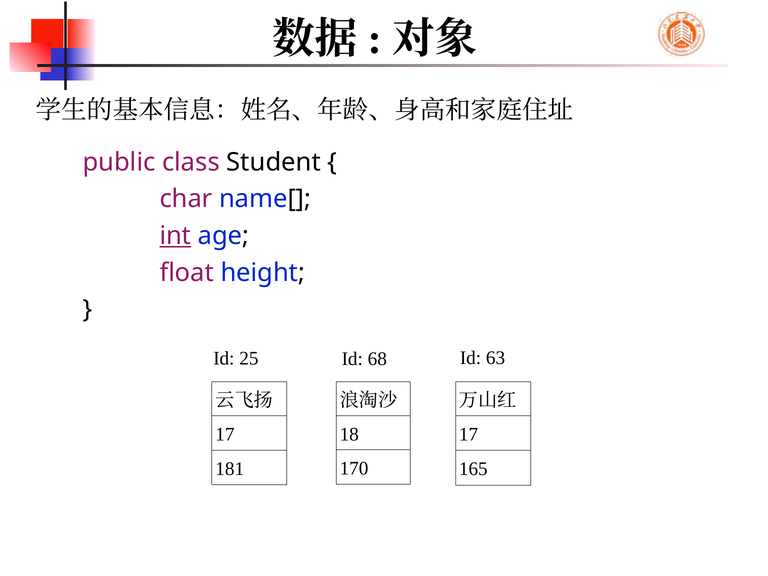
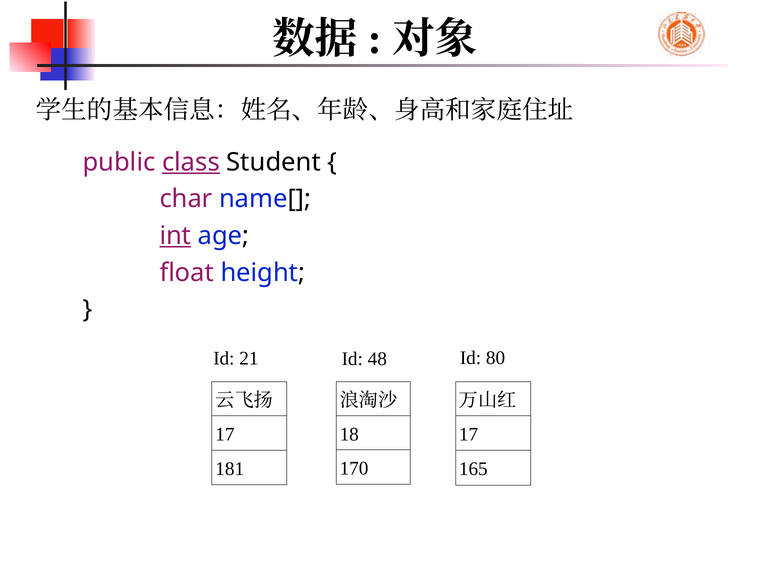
class underline: none -> present (191, 162)
63: 63 -> 80 (496, 358)
25: 25 -> 21 (249, 358)
68: 68 -> 48 (377, 359)
